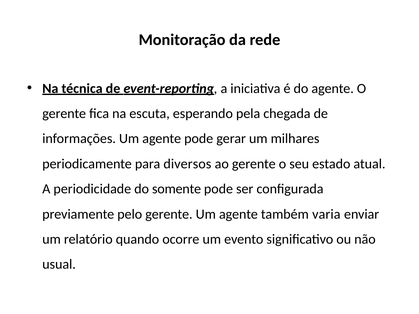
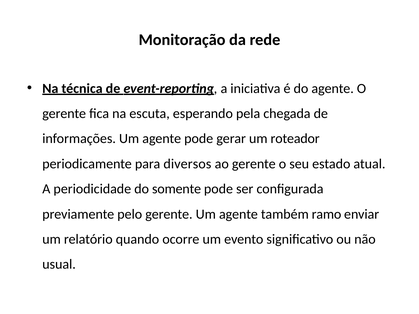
milhares: milhares -> roteador (295, 139)
varia: varia -> ramo (327, 214)
